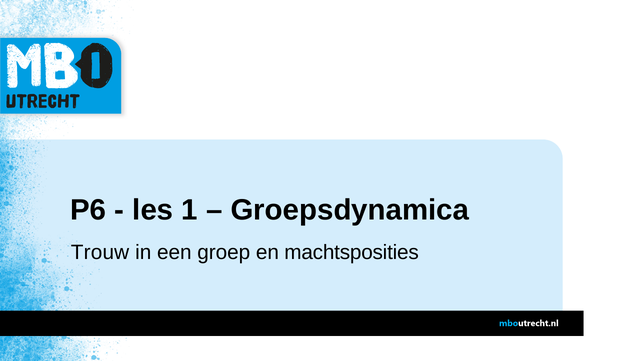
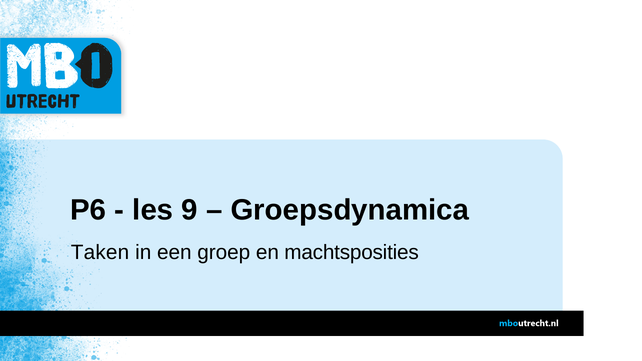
1: 1 -> 9 (190, 210)
Trouw: Trouw -> Taken (100, 253)
